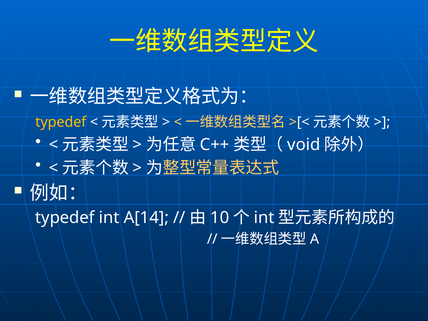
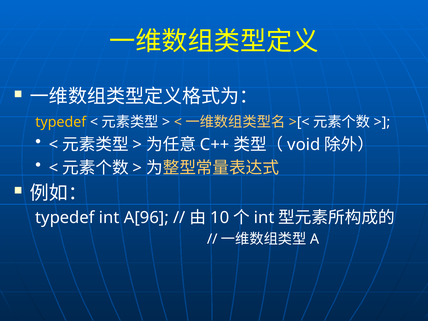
A[14: A[14 -> A[96 (146, 218)
